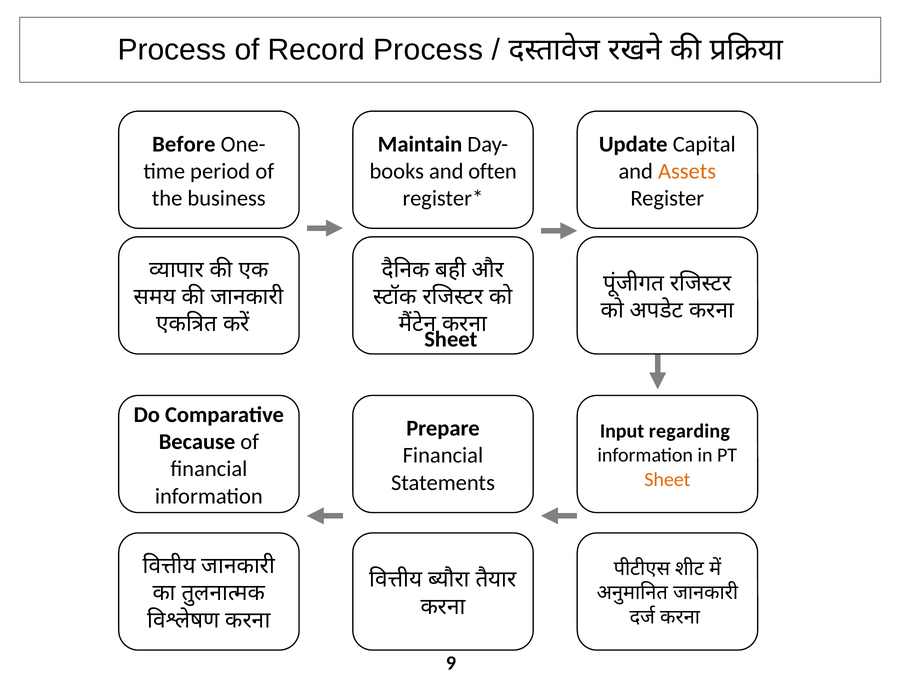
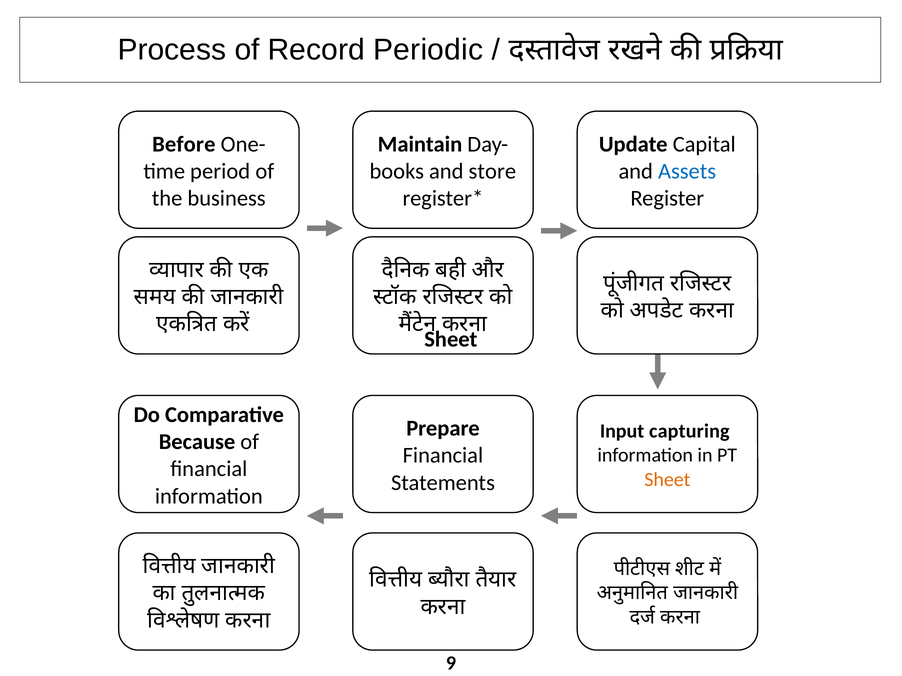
Record Process: Process -> Periodic (428, 50)
often: often -> store (492, 171)
Assets colour: orange -> blue (687, 171)
regarding: regarding -> capturing (689, 432)
